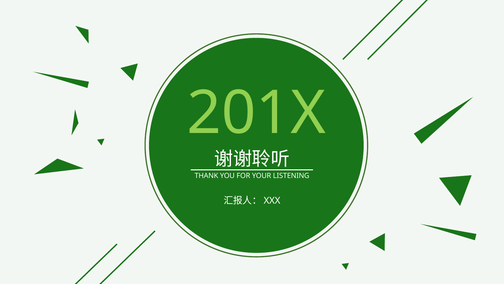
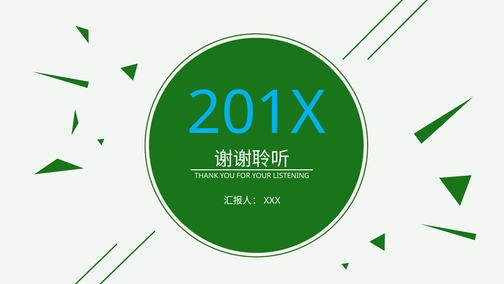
201X colour: light green -> light blue (256, 113)
